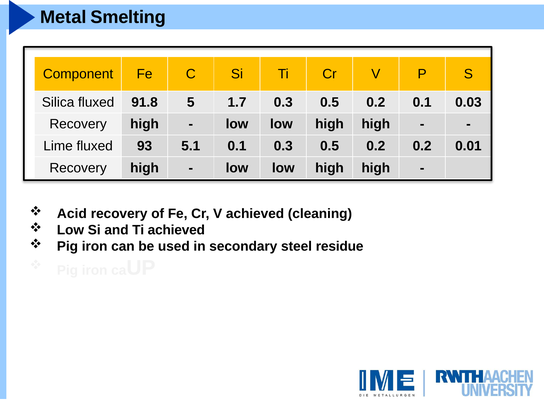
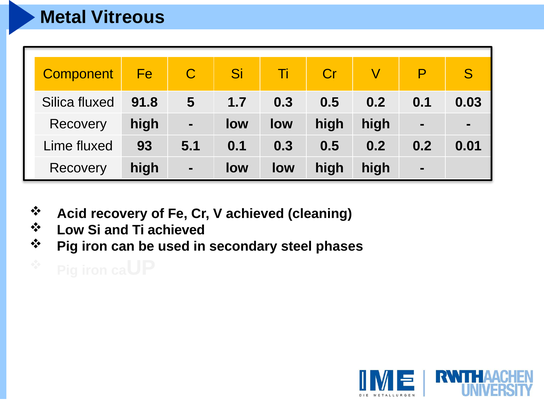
Smelting: Smelting -> Vitreous (128, 17)
residue: residue -> phases (340, 246)
